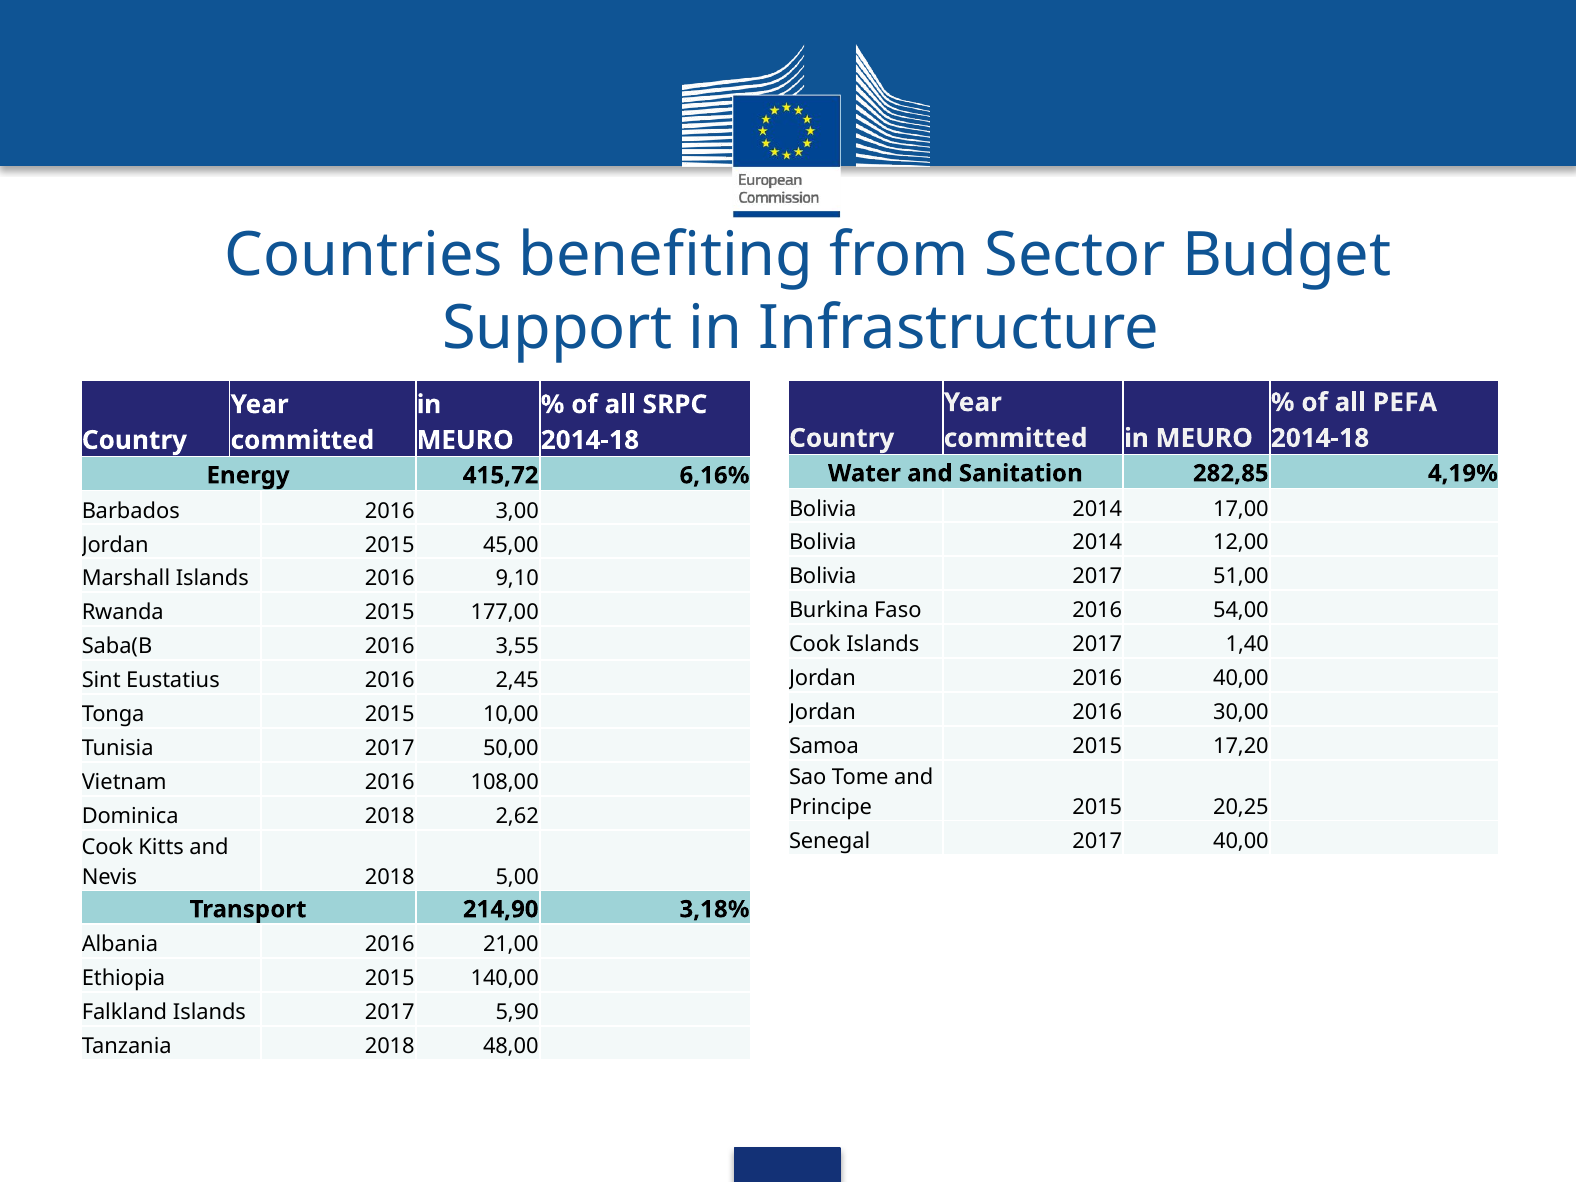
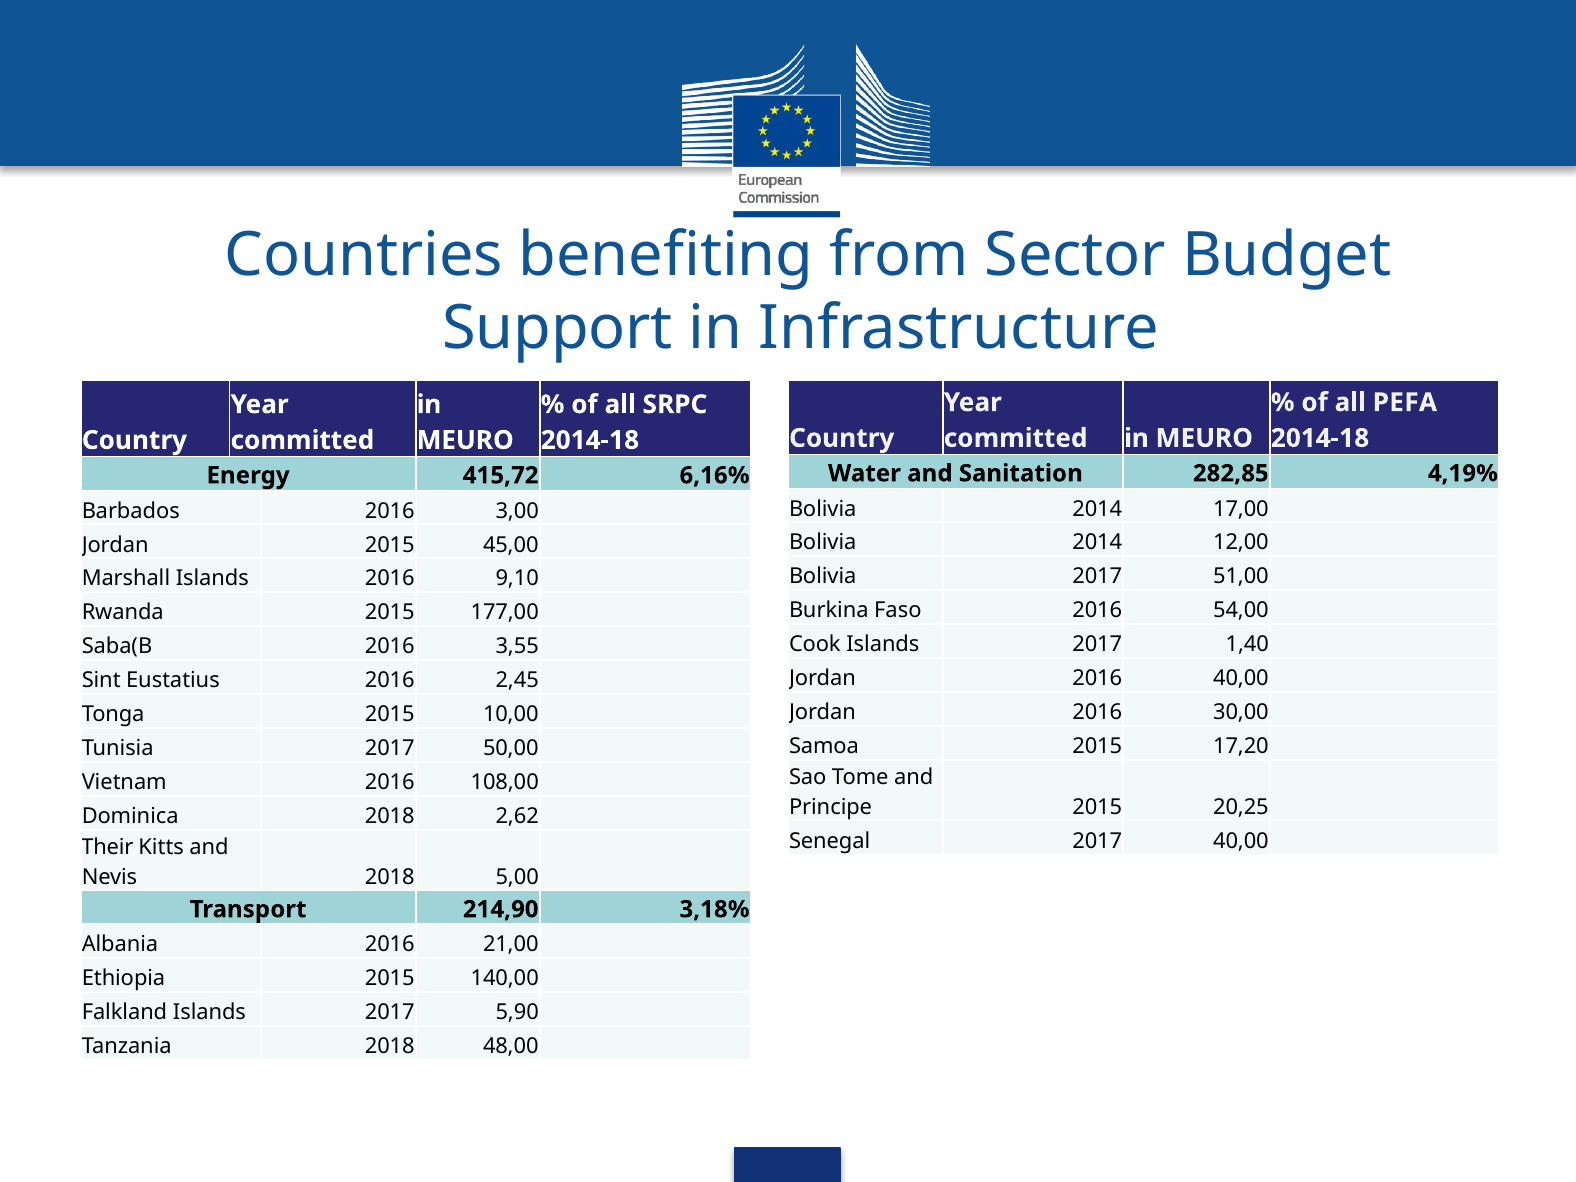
Cook: Cook -> Their (107, 847)
